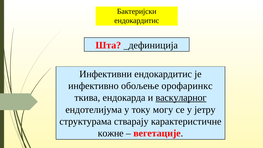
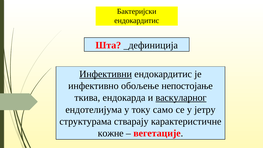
Инфективни underline: none -> present (106, 74)
орофаринкс: орофаринкс -> непостојање (187, 86)
могу: могу -> само (163, 110)
